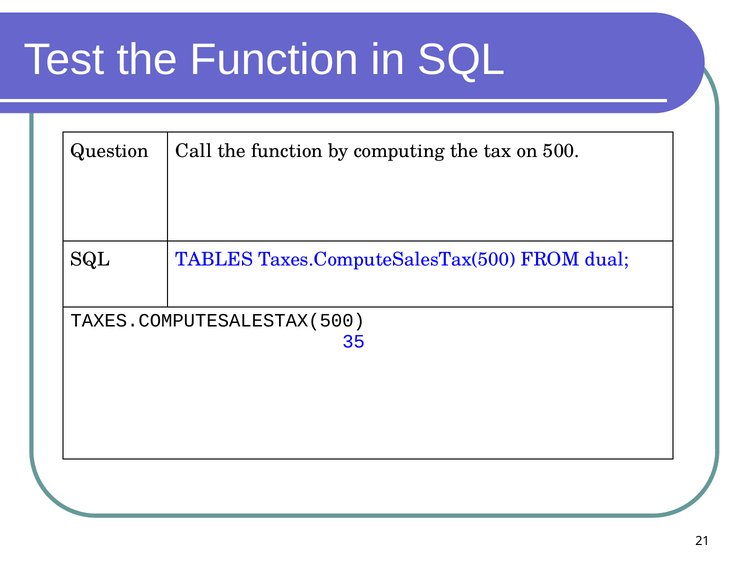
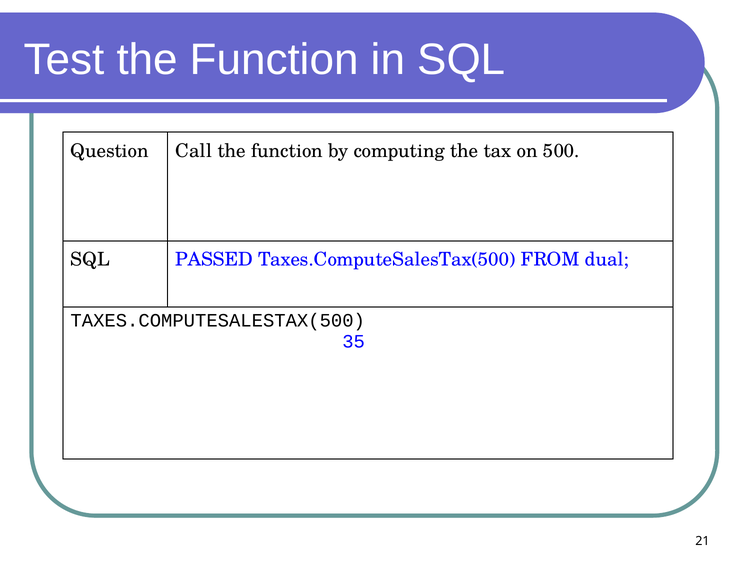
TABLES: TABLES -> PASSED (214, 260)
